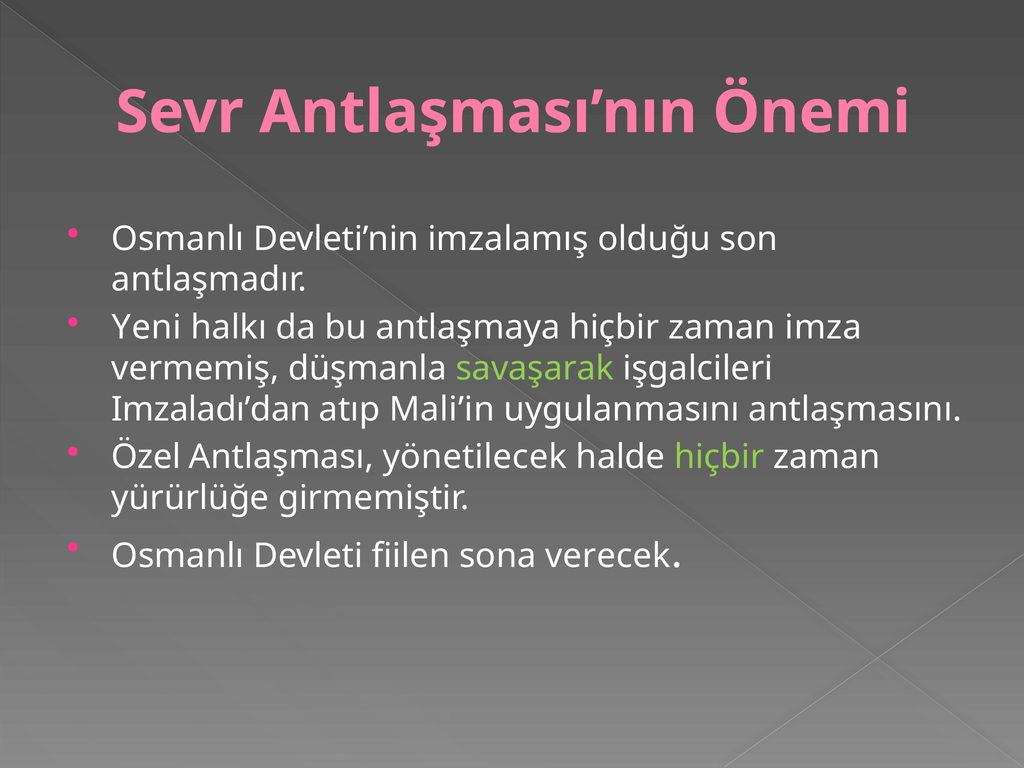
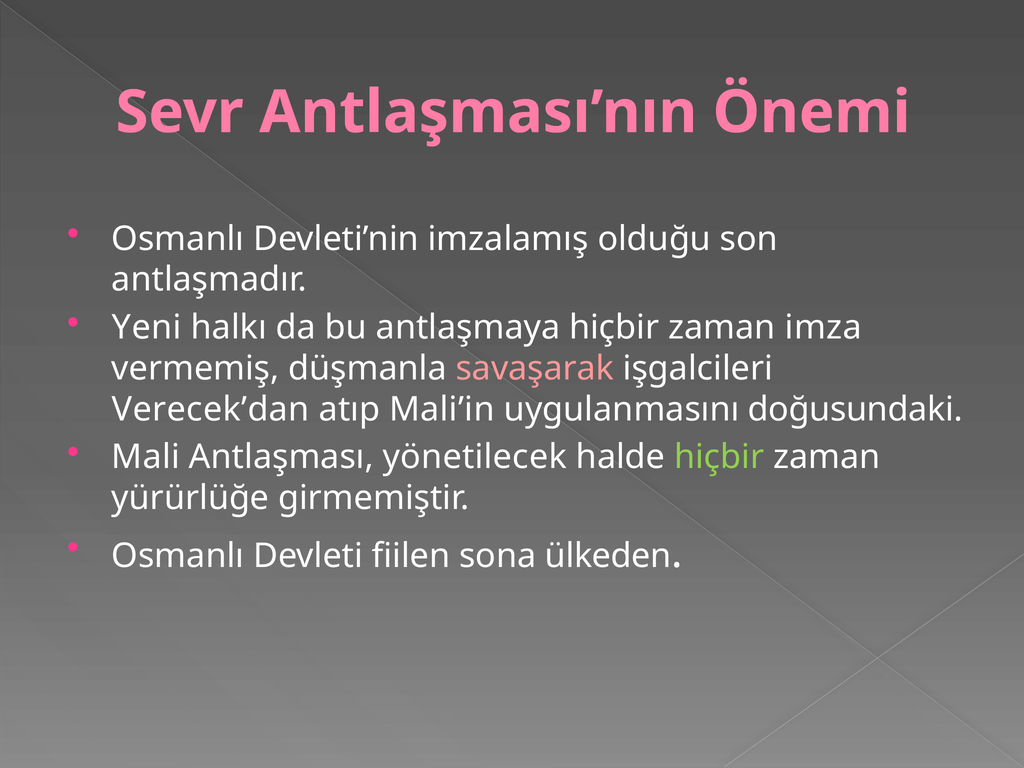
savaşarak colour: light green -> pink (535, 368)
Imzaladı’dan: Imzaladı’dan -> Verecek’dan (211, 409)
antlaşmasını: antlaşmasını -> doğusundaki (855, 409)
Özel: Özel -> Mali (146, 457)
verecek: verecek -> ülkeden (608, 556)
